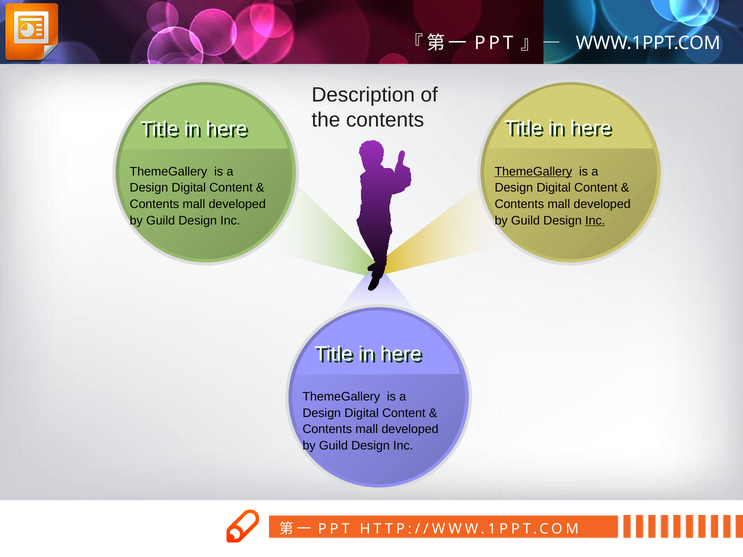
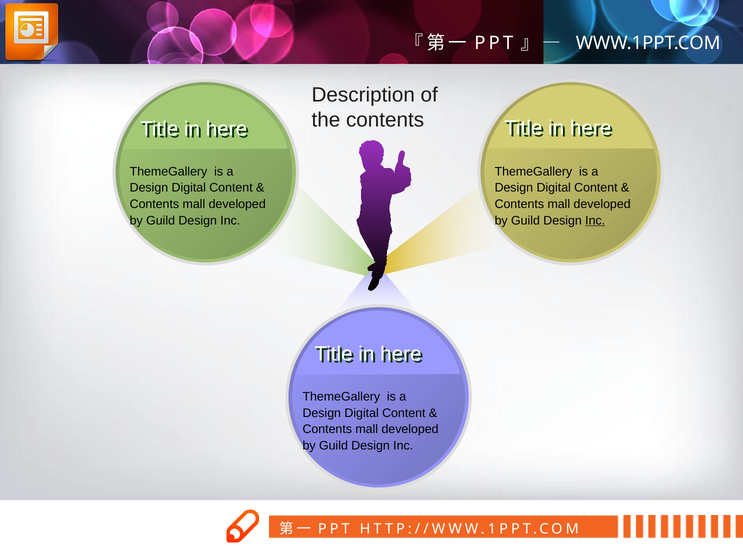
ThemeGallery underline: present -> none (533, 172)
